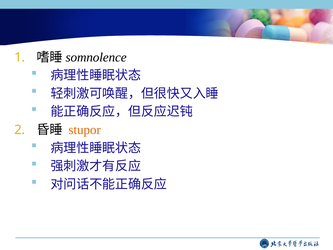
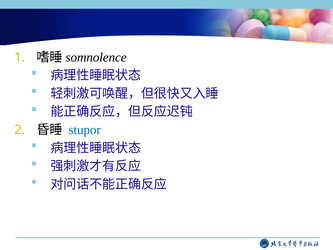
stupor colour: orange -> blue (85, 130)
